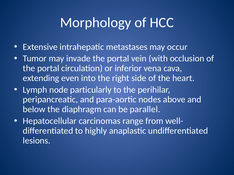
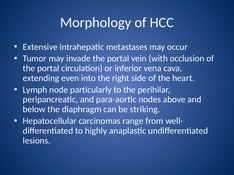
parallel: parallel -> striking (145, 110)
